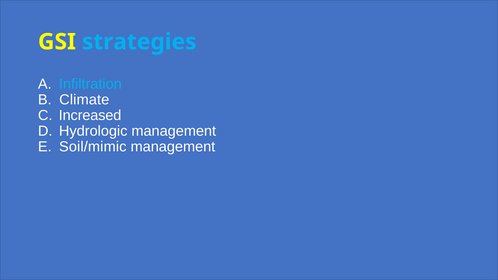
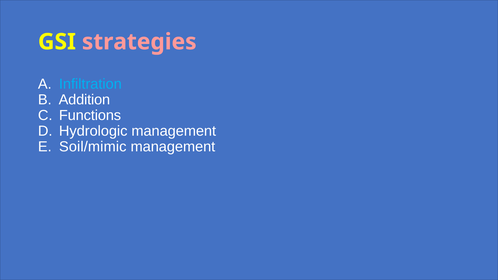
strategies colour: light blue -> pink (139, 42)
Climate: Climate -> Addition (84, 100)
Increased: Increased -> Functions (90, 115)
